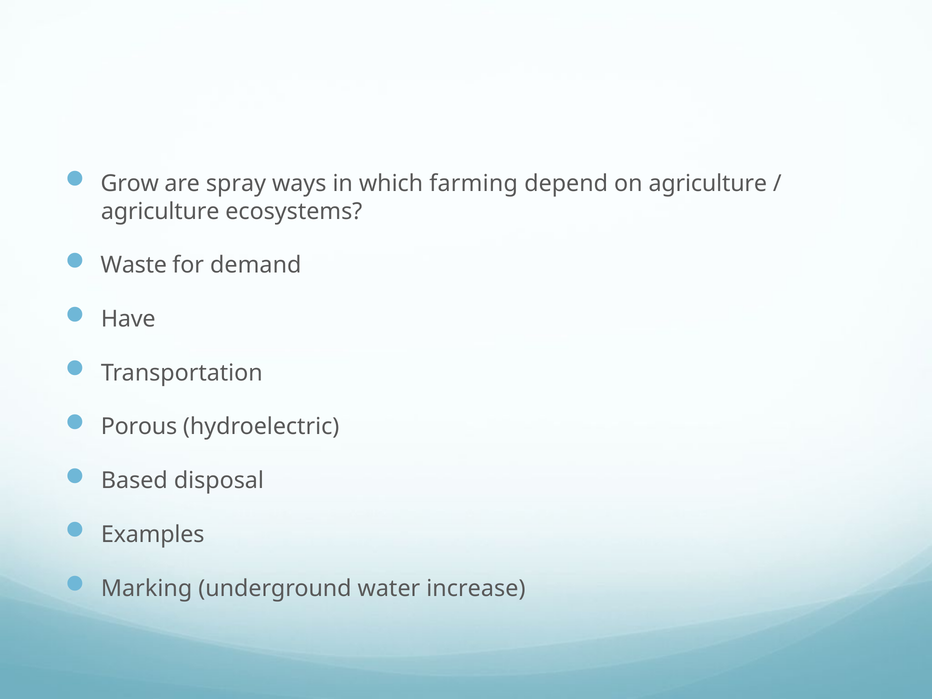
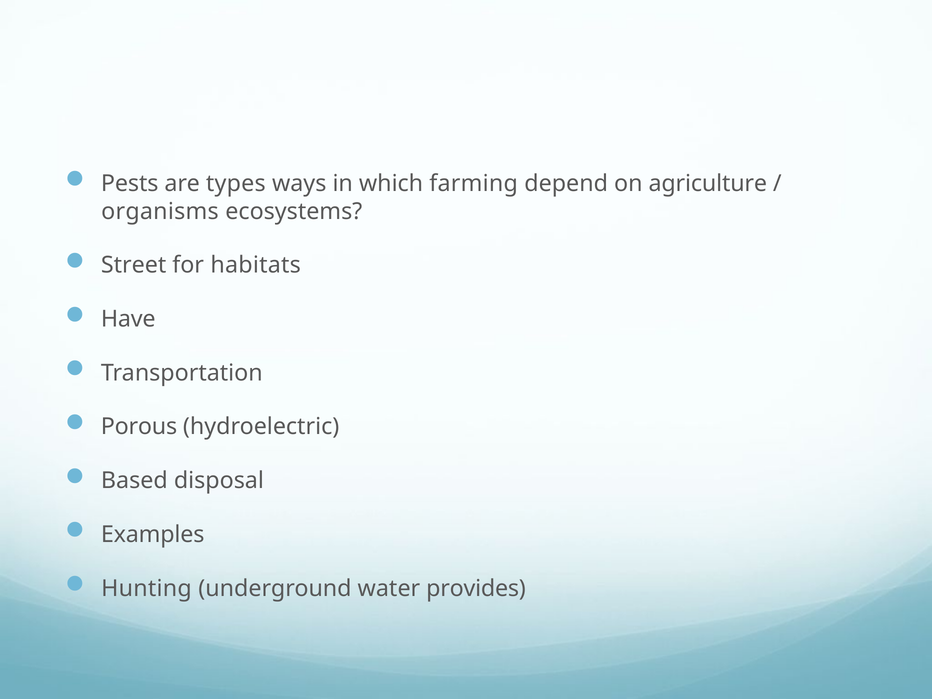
Grow: Grow -> Pests (130, 183)
spray: spray -> types (236, 183)
agriculture: agriculture -> organisms (160, 211)
Waste: Waste -> Street (134, 265)
demand: demand -> habitats (256, 265)
Marking: Marking -> Hunting (146, 588)
increase: increase -> provides (476, 588)
